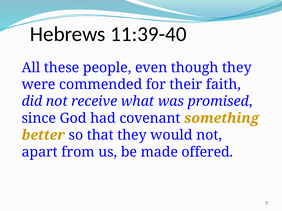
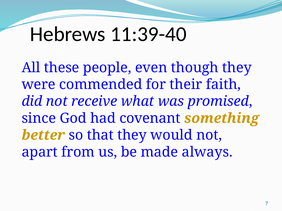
offered: offered -> always (207, 152)
